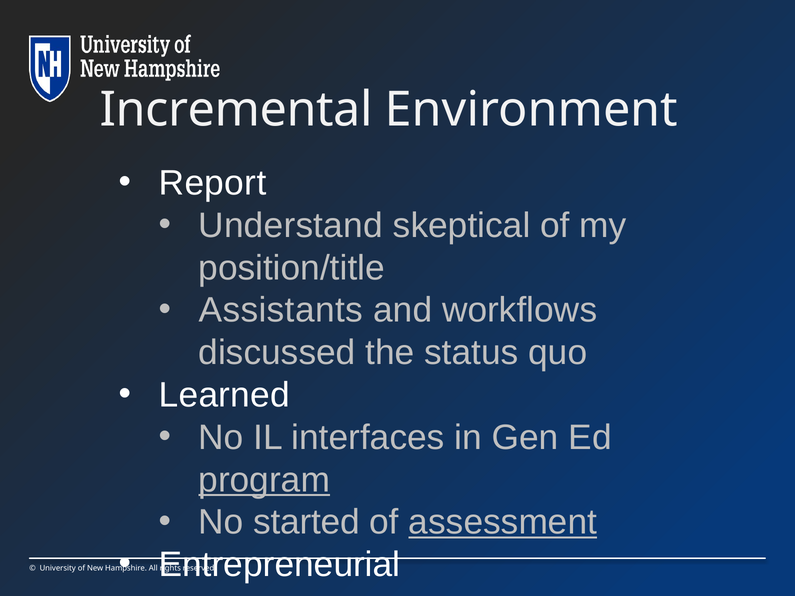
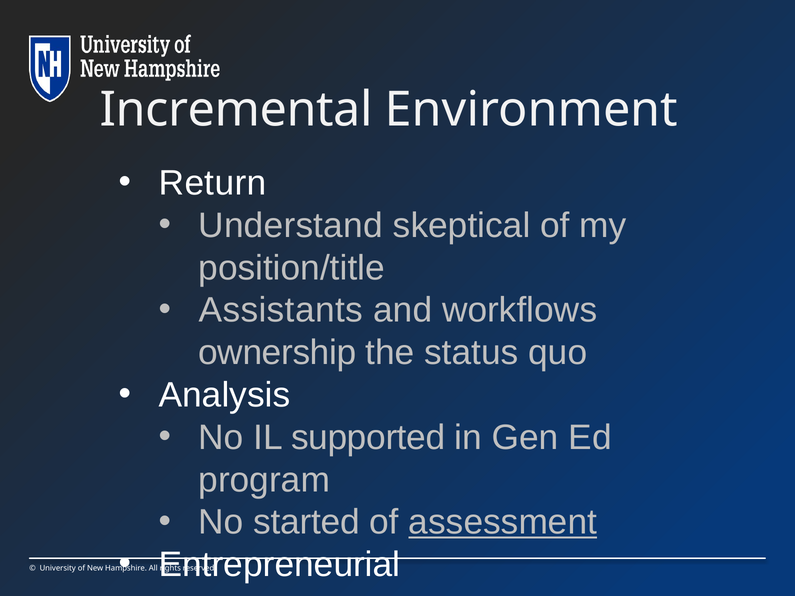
Report: Report -> Return (213, 183)
discussed: discussed -> ownership (277, 353)
Learned: Learned -> Analysis (224, 395)
interfaces: interfaces -> supported (368, 438)
program underline: present -> none (264, 480)
